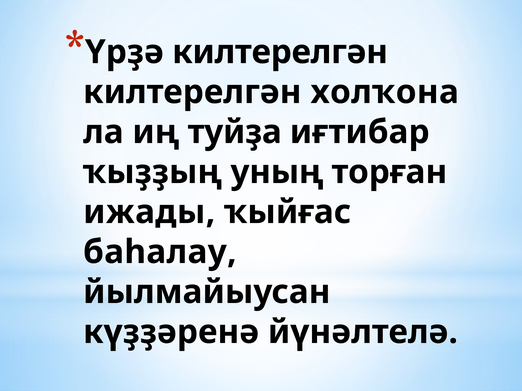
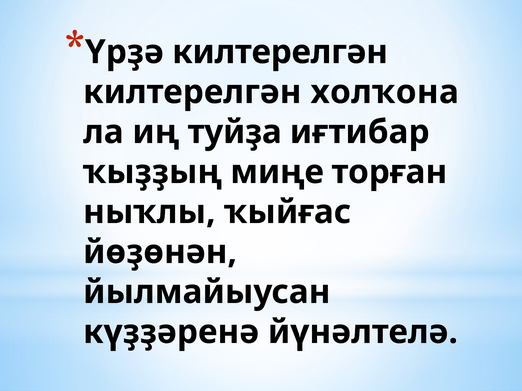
уның: уның -> миңе (277, 172)
ижады: ижады -> ныҡлы (149, 212)
баһалау: баһалау -> йөҙөнән (160, 252)
